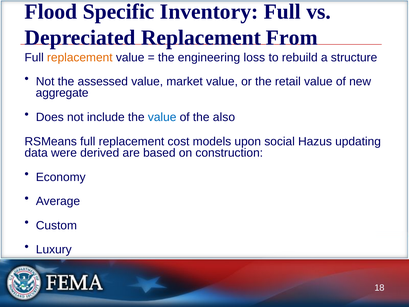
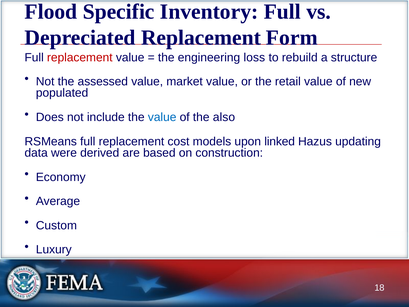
From: From -> Form (292, 38)
replacement colour: orange -> red (80, 57)
aggregate: aggregate -> populated (62, 93)
social: social -> linked (280, 141)
